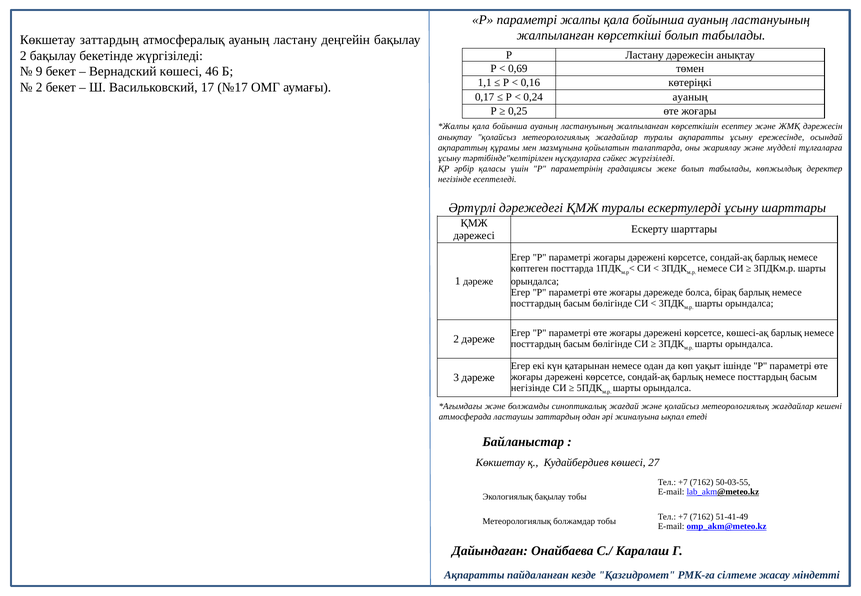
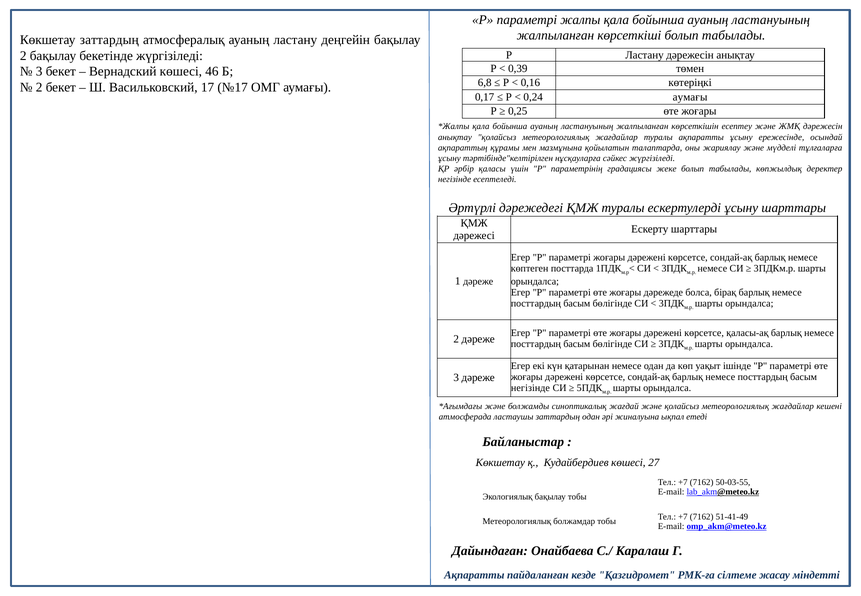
0,69: 0,69 -> 0,39 (518, 68)
9: 9 -> 3 (39, 72)
1,1: 1,1 -> 6,8 (485, 83)
0,24 ауаның: ауаның -> аумағы (690, 97)
көшесі-ақ: көшесі-ақ -> қаласы-ақ (747, 333)
